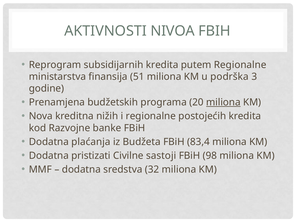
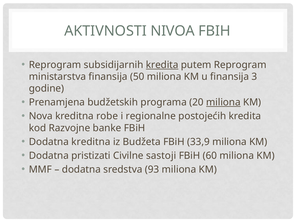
kredita underline: none -> present (162, 65)
putem Regionalne: Regionalne -> Reprogram (240, 65)
51: 51 -> 50 (137, 77)
u podrška: podrška -> finansija (230, 77)
nižih: nižih -> robe (107, 116)
Dodatna plaćanja: plaćanja -> kreditna (91, 142)
83,4: 83,4 -> 33,9 (198, 142)
98: 98 -> 60 (210, 156)
32: 32 -> 93 (152, 169)
